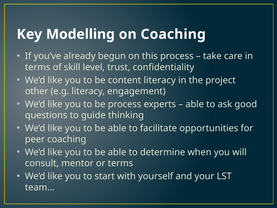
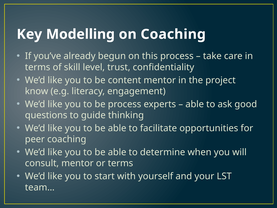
content literacy: literacy -> mentor (160, 80)
other: other -> know (37, 91)
